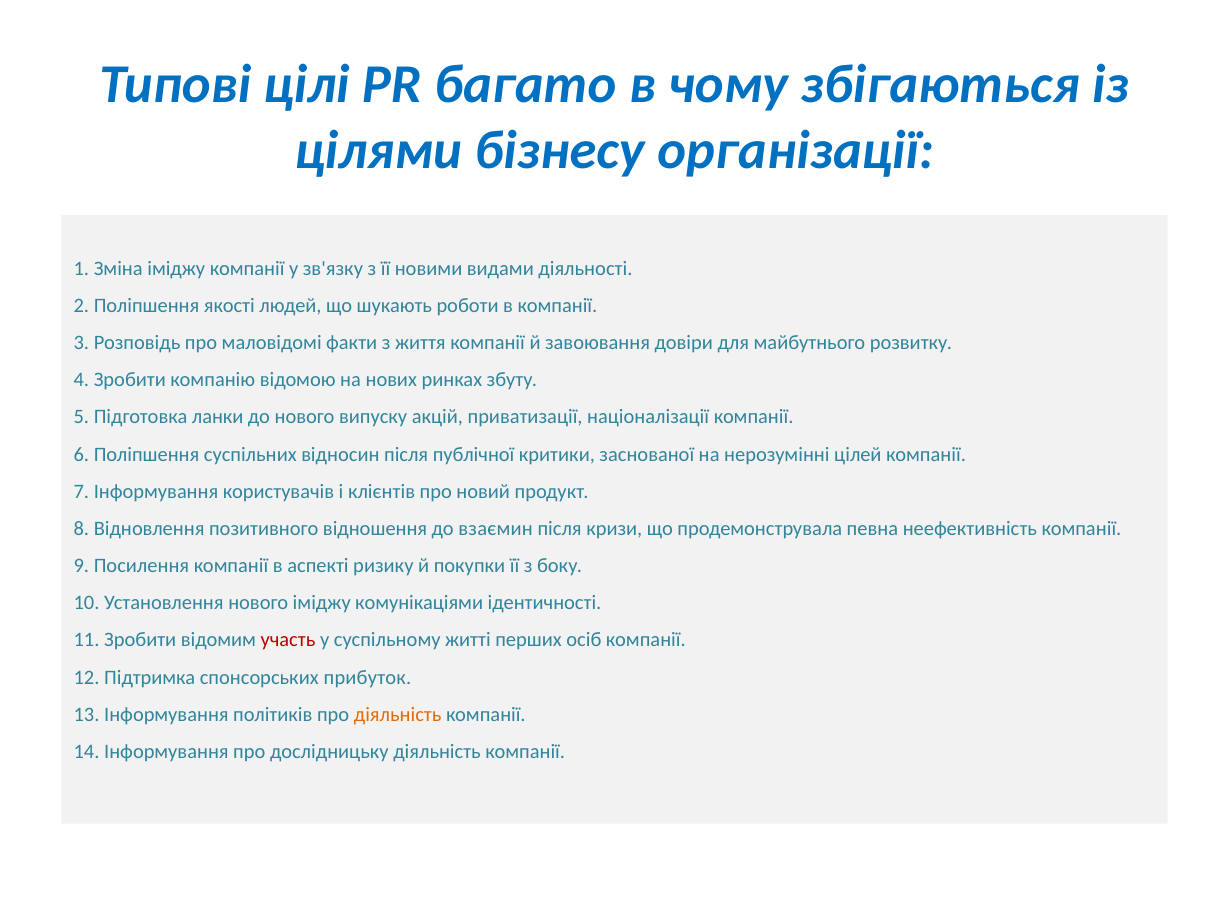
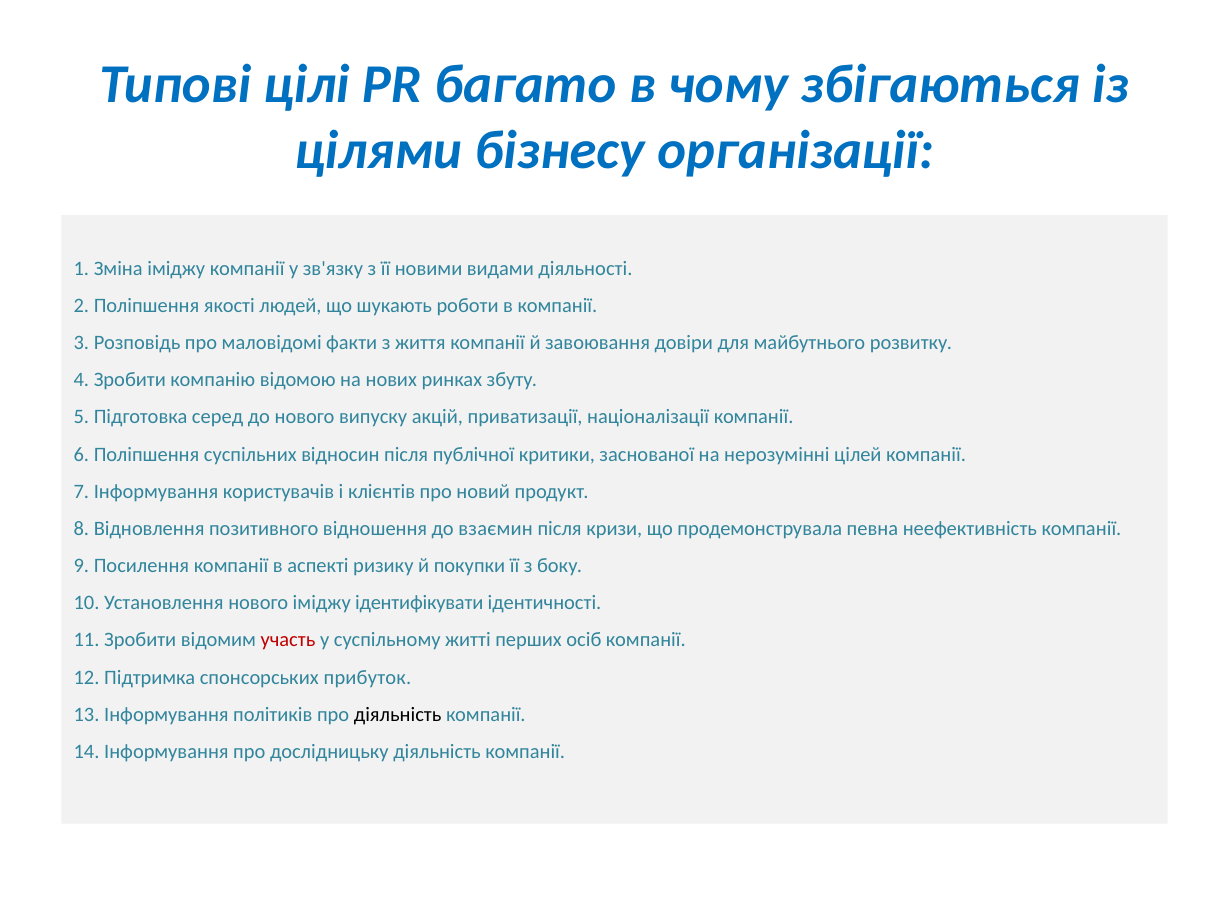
ланки: ланки -> серед (218, 417)
комунікаціями: комунікаціями -> ідентифікувати (419, 603)
діяльність colour: orange -> black (398, 714)
